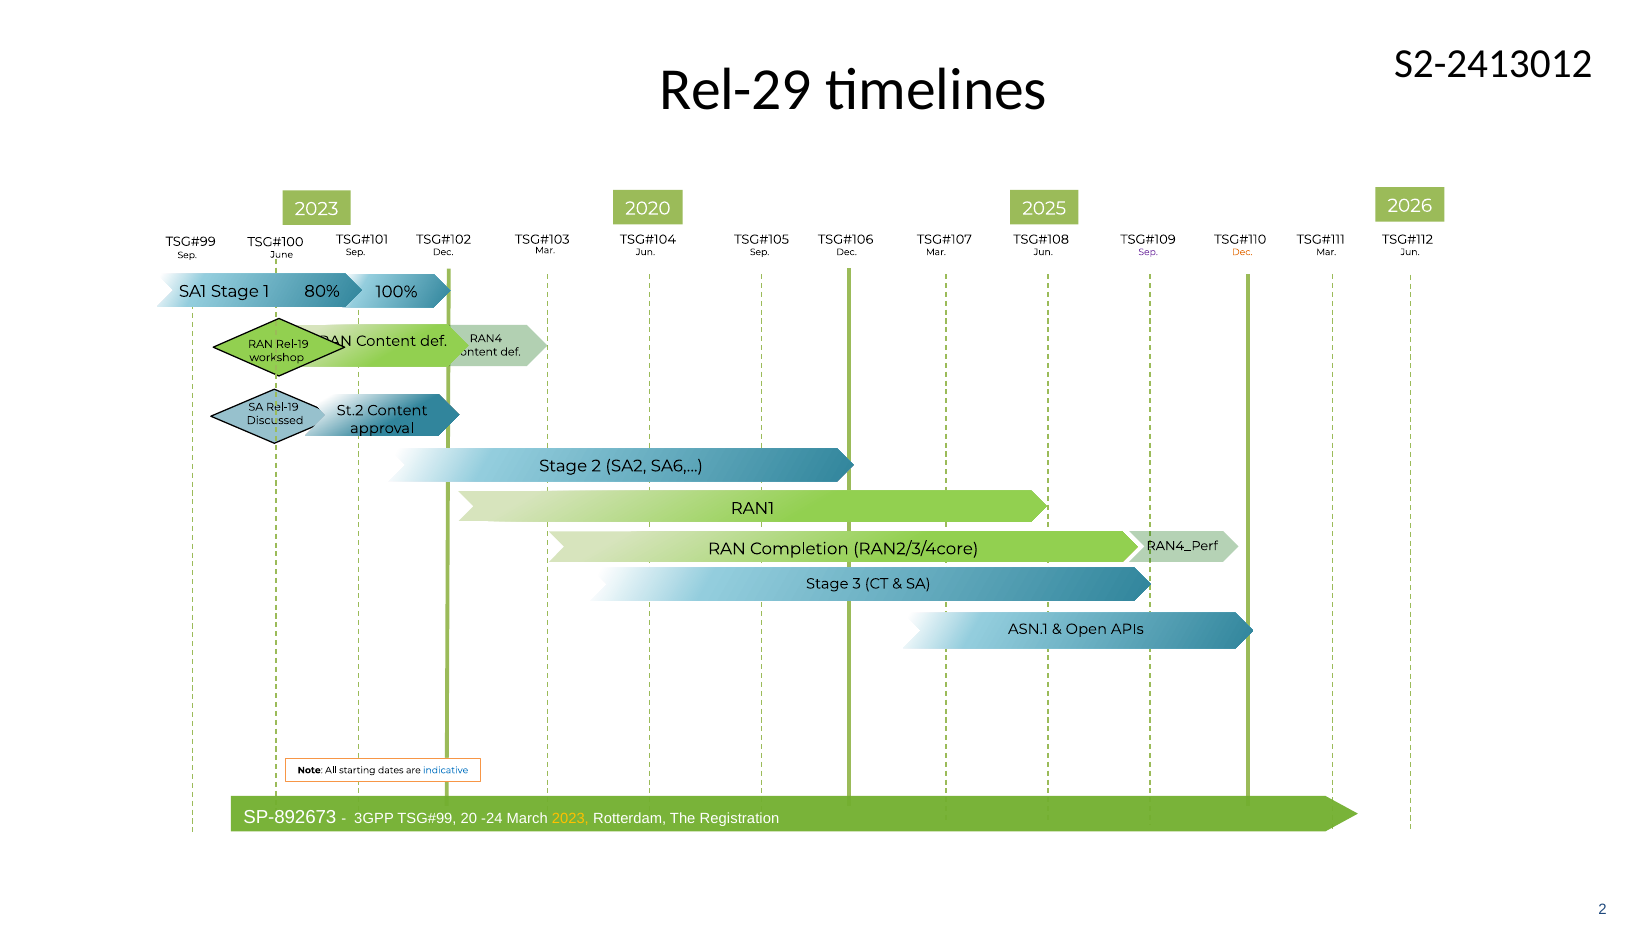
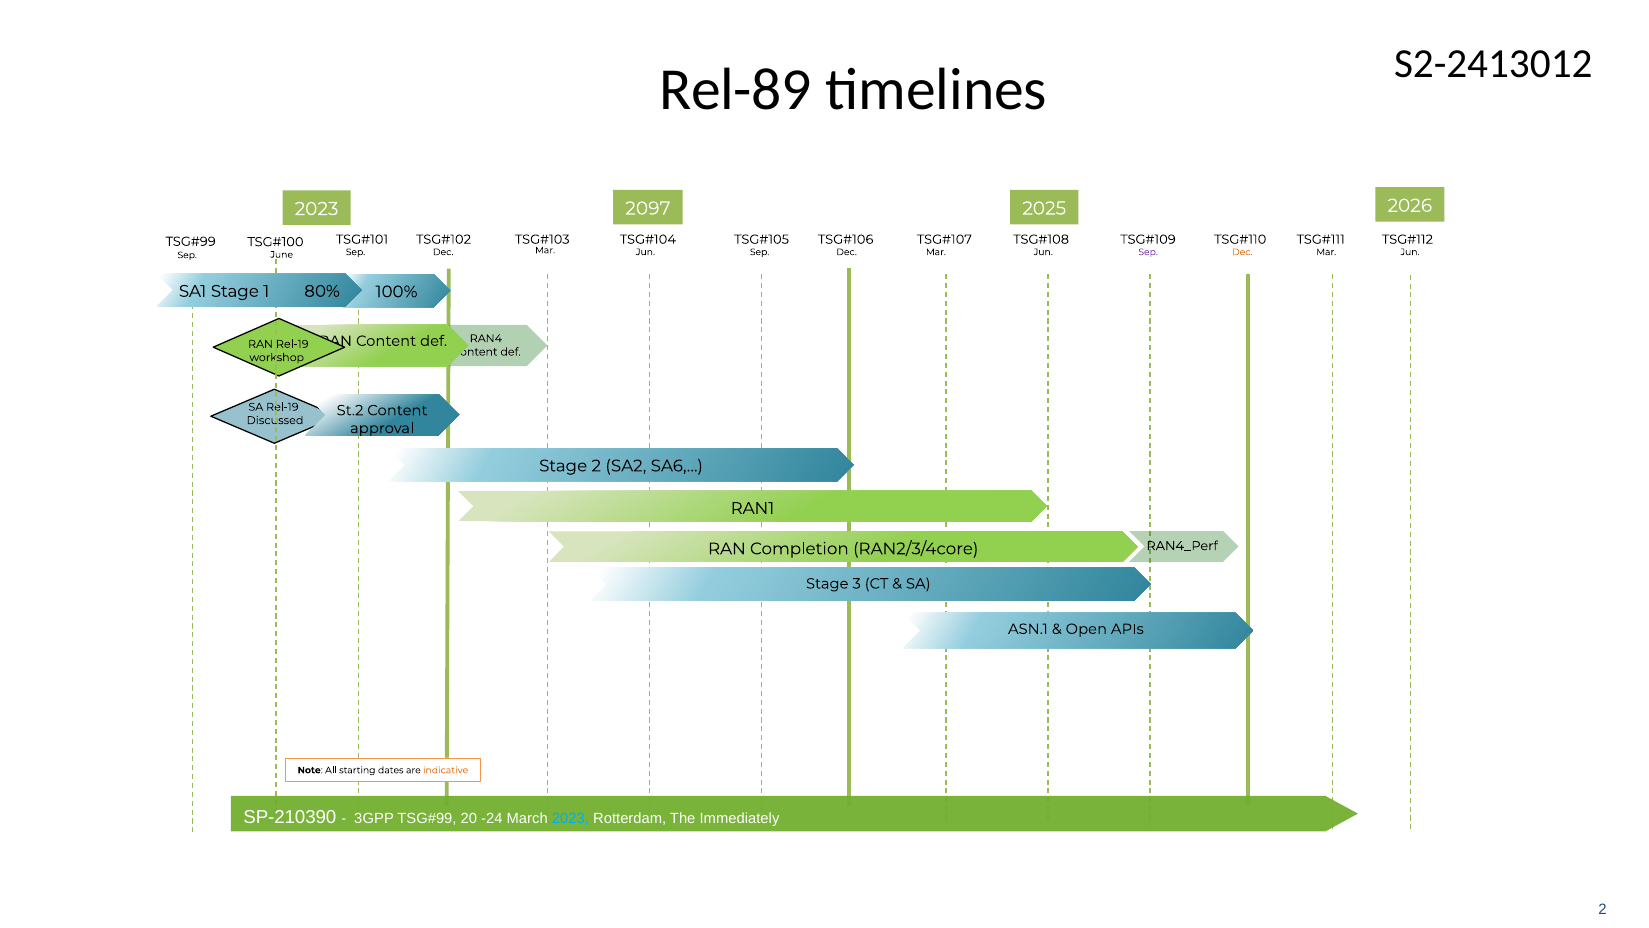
Rel-29: Rel-29 -> Rel-89 (736, 89)
2020: 2020 -> 2097 (648, 208)
indicative colour: blue -> orange (446, 770)
SP-892673: SP-892673 -> SP-210390 (290, 817)
2023 colour: yellow -> light blue (570, 818)
Registration: Registration -> Immediately (739, 818)
